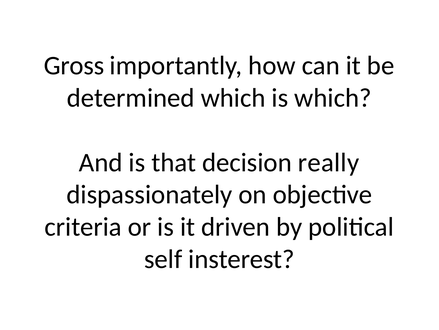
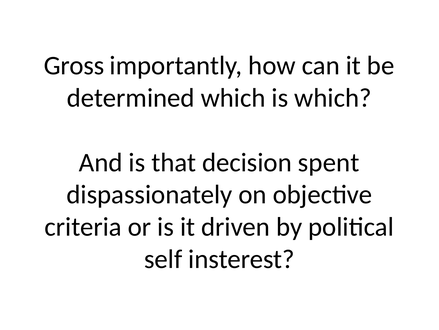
really: really -> spent (329, 162)
